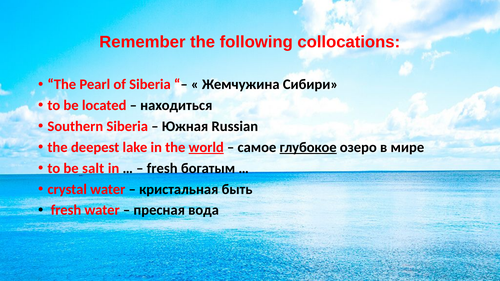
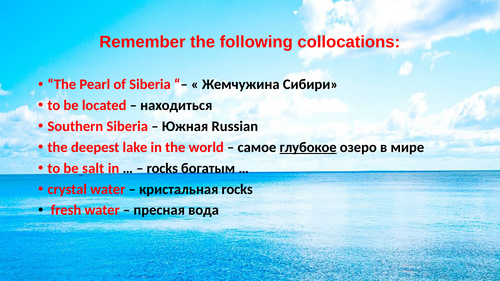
world underline: present -> none (206, 147)
fresh: fresh -> rocks (162, 168)
кристальная быть: быть -> rocks (237, 189)
